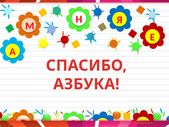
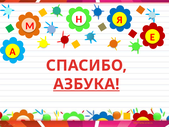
АЗБУКА underline: none -> present (86, 84)
